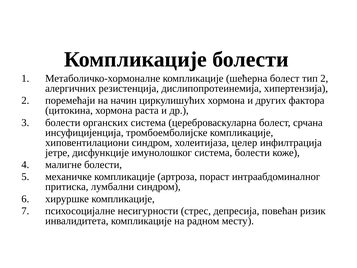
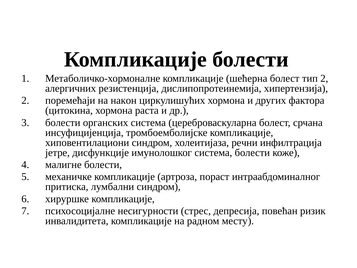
начин: начин -> након (124, 100)
целер: целер -> речни (245, 142)
